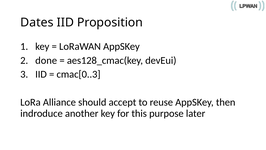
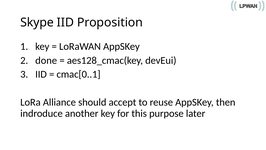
Dates: Dates -> Skype (37, 22)
cmac[0..3: cmac[0..3 -> cmac[0..1 (79, 74)
